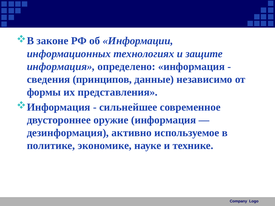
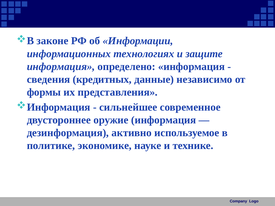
принципов: принципов -> кредитных (102, 79)
